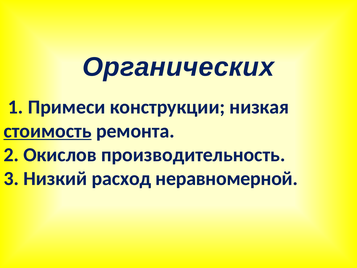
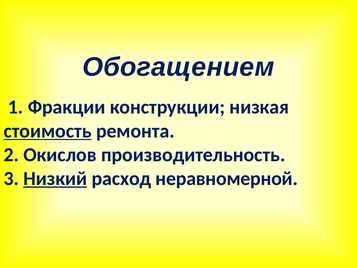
Органических: Органических -> Обогащением (178, 67)
Примеси: Примеси -> Фракции (67, 107)
Низкий underline: none -> present (55, 178)
